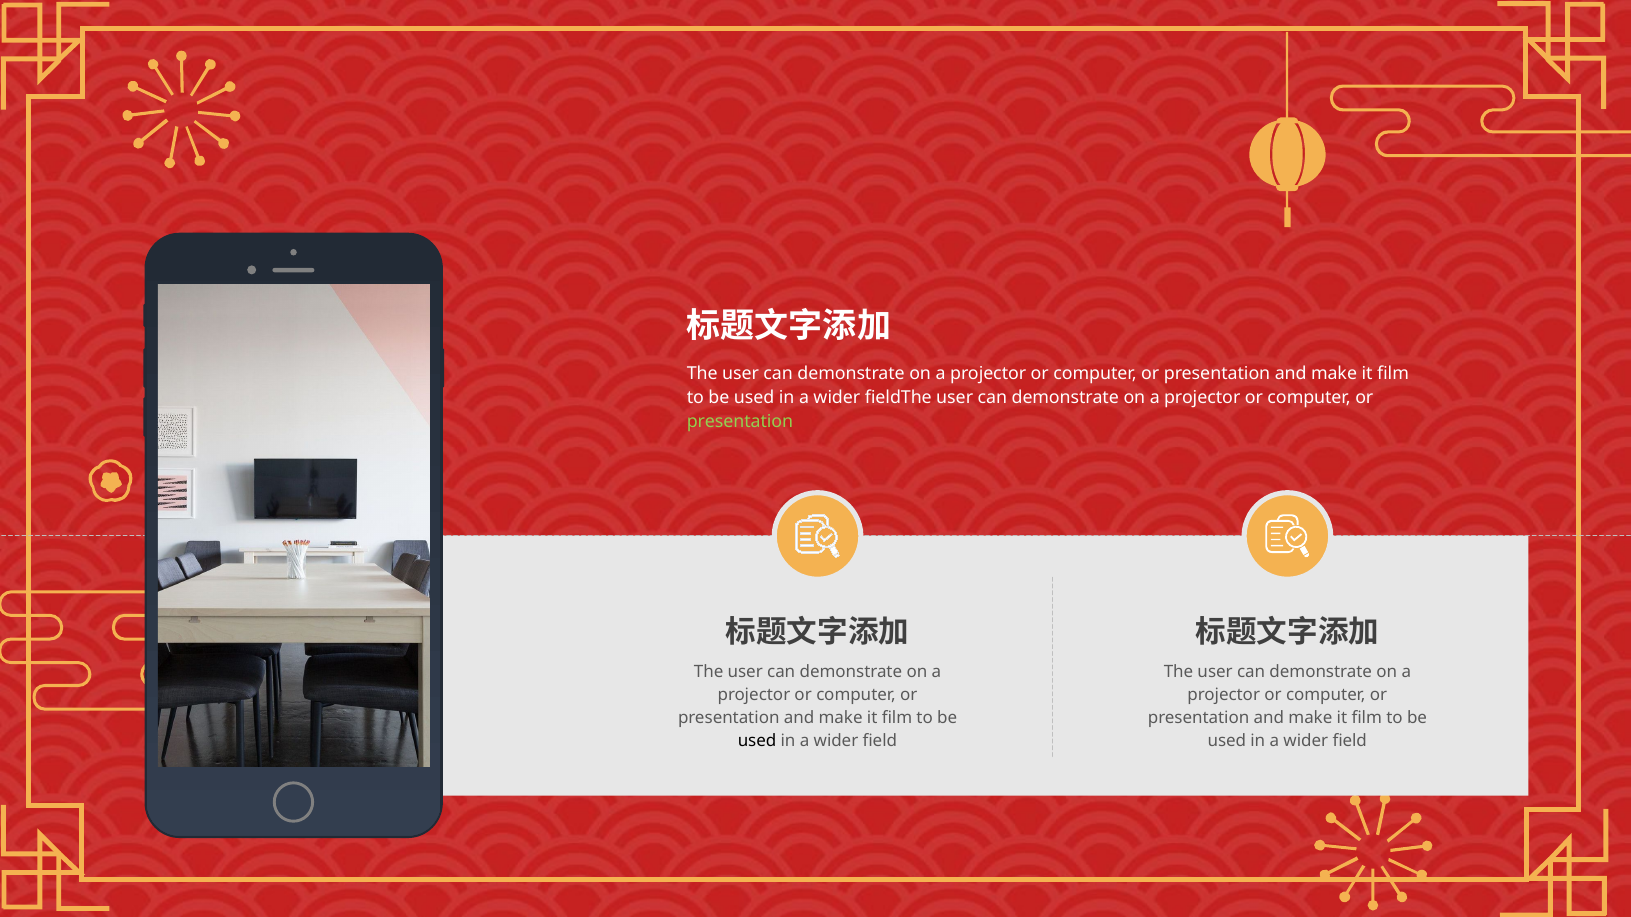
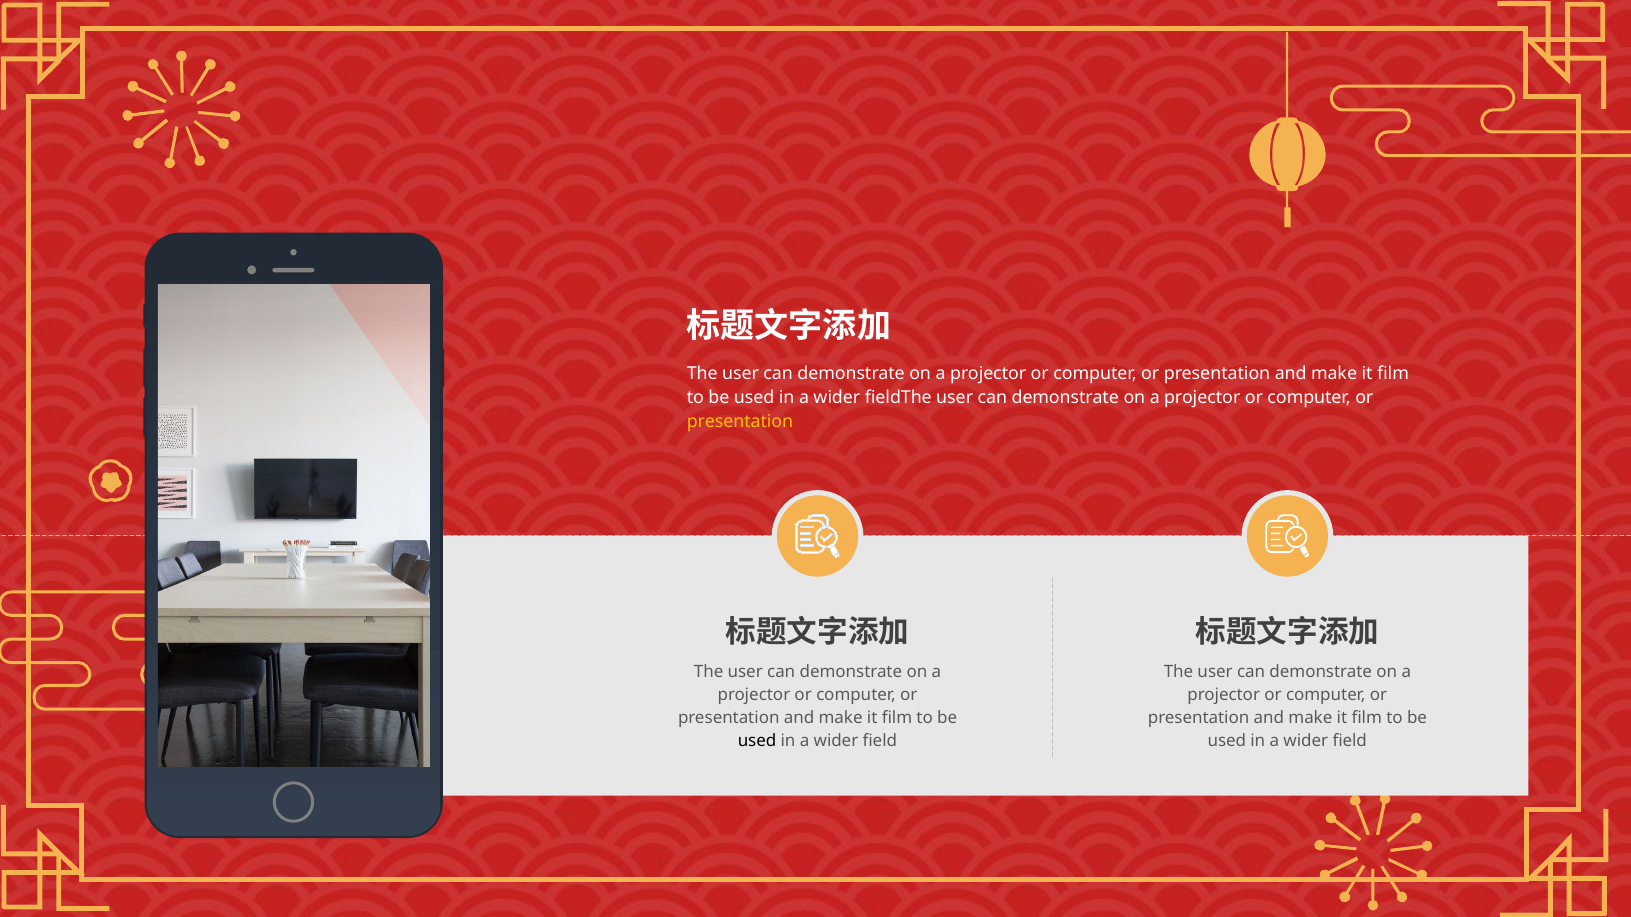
presentation colour: light green -> yellow (740, 422)
